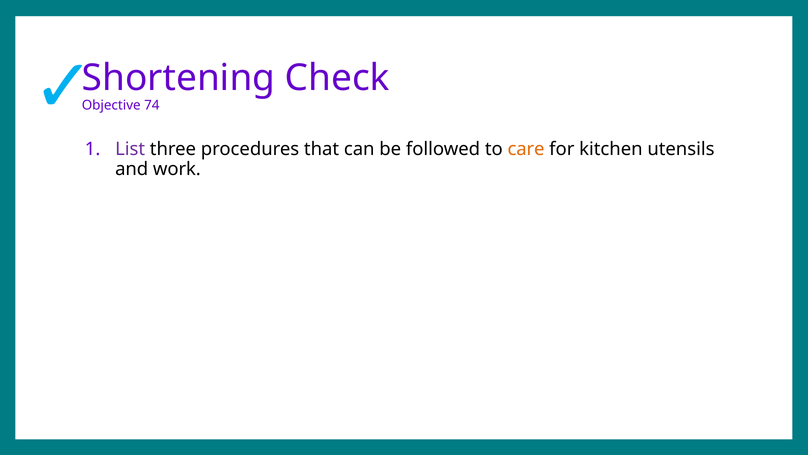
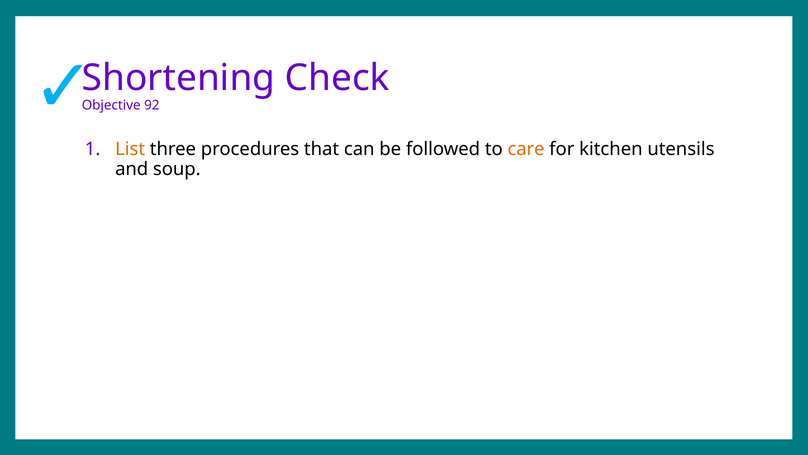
74: 74 -> 92 (152, 105)
List colour: purple -> orange (130, 149)
work: work -> soup (177, 169)
